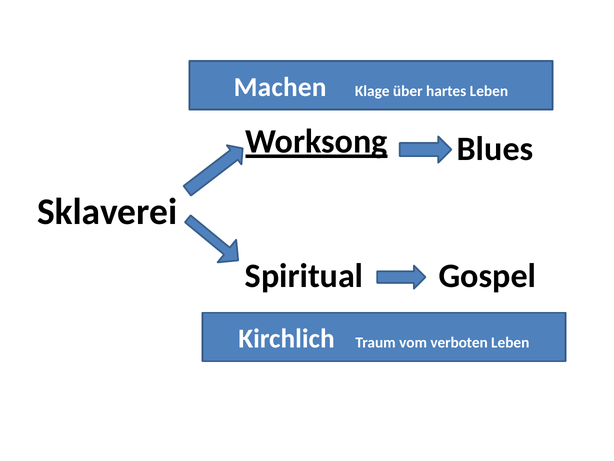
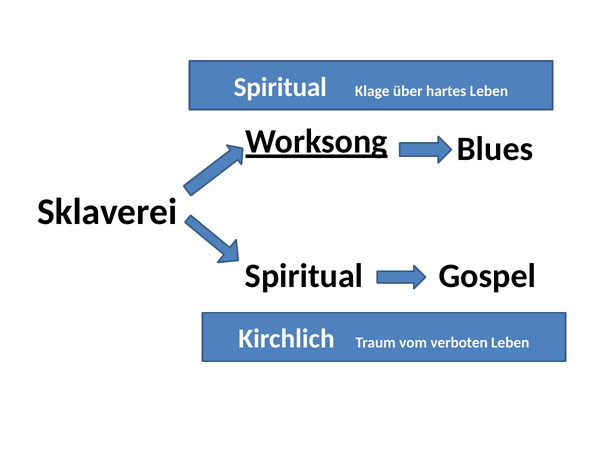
Machen: Machen -> Spiritual (280, 87)
